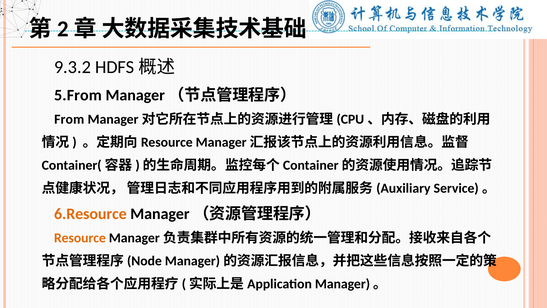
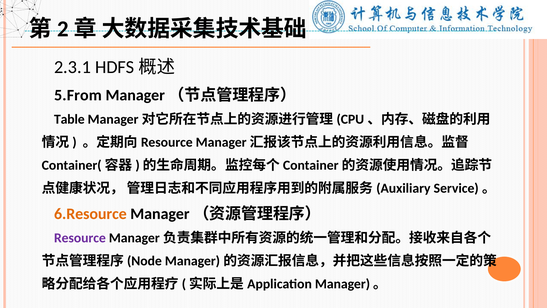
9.3.2: 9.3.2 -> 2.3.1 (72, 67)
From: From -> Table (69, 119)
Resource colour: orange -> purple (80, 238)
